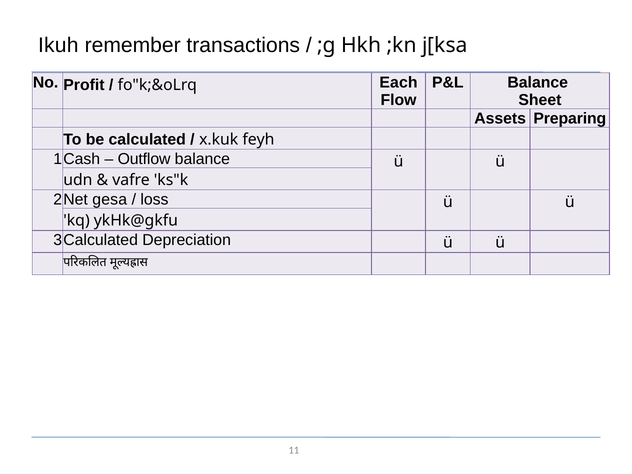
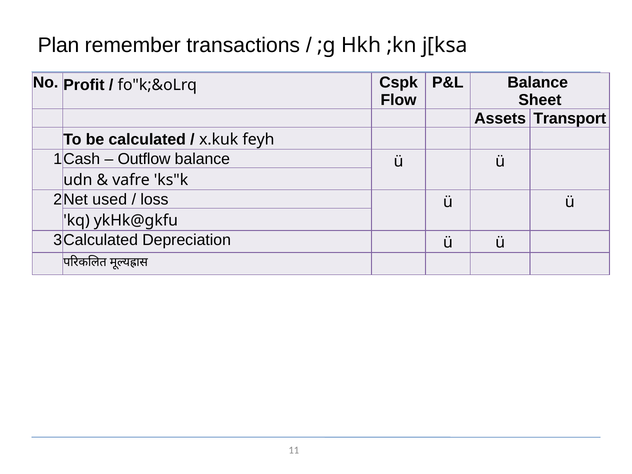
Ikuh: Ikuh -> Plan (58, 45)
Each: Each -> Cspk (399, 83)
Preparing: Preparing -> Transport (570, 119)
gesa: gesa -> used (110, 200)
